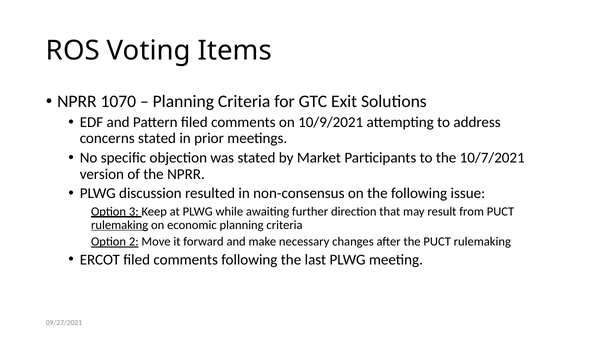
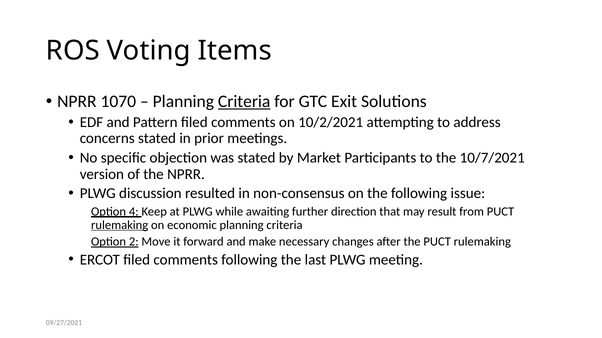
Criteria underline: none -> present (244, 102)
10/9/2021: 10/9/2021 -> 10/2/2021 (331, 122)
3: 3 -> 4 (134, 212)
